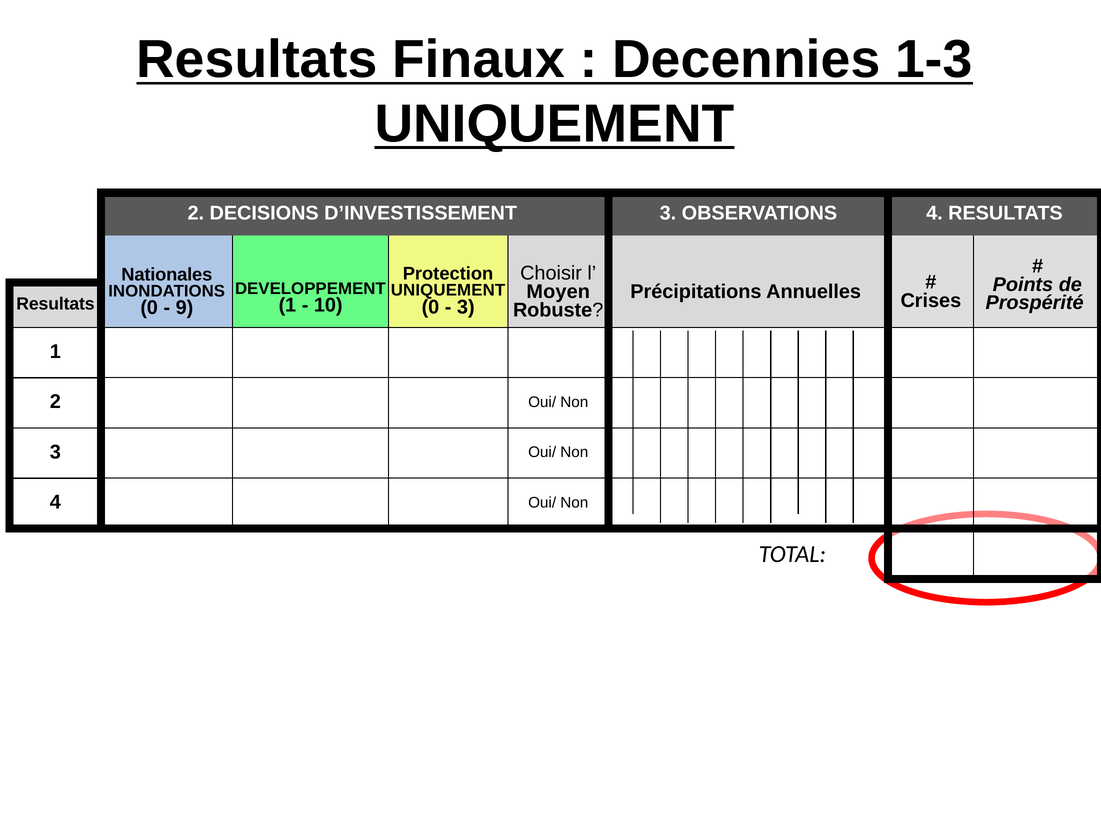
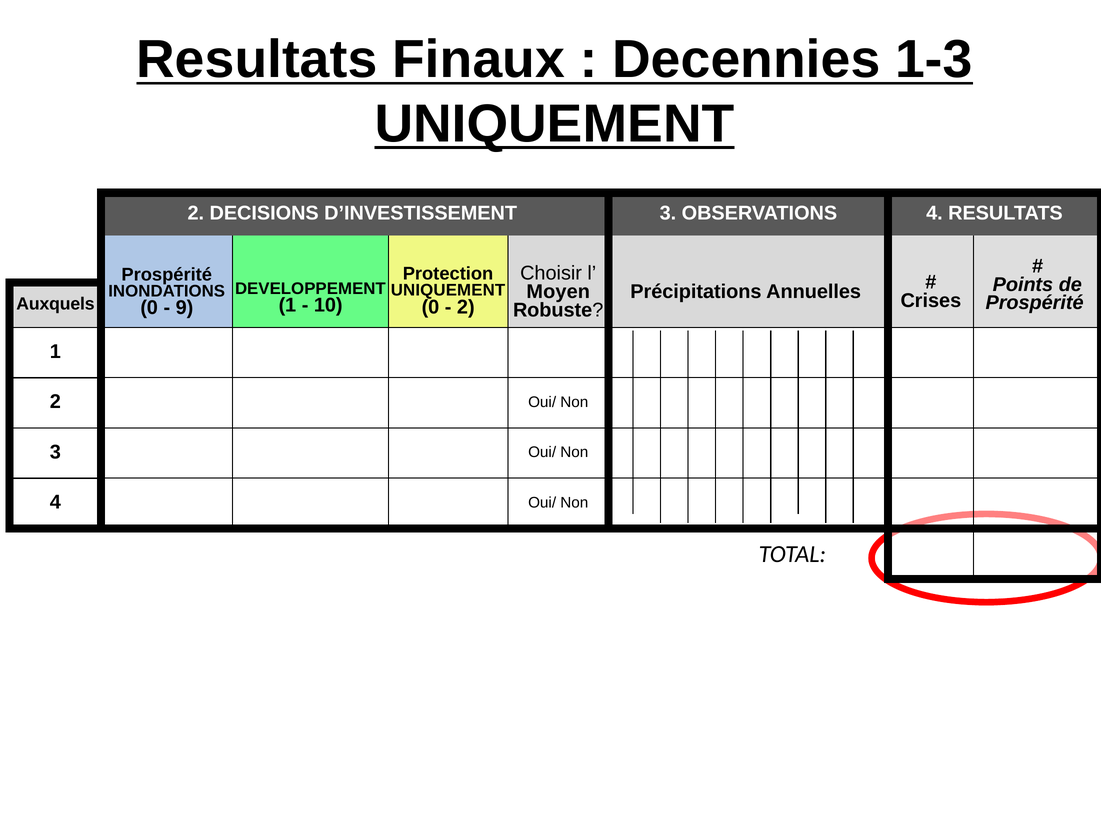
Nationales: Nationales -> Prospérité (167, 275)
Resultats: Resultats -> Auxquels (55, 304)
3: 3 -> 2 (466, 307)
